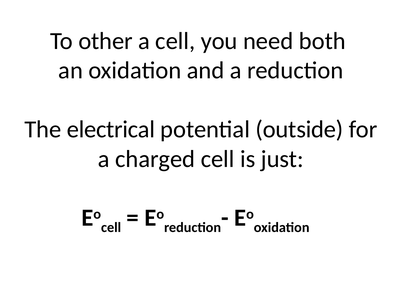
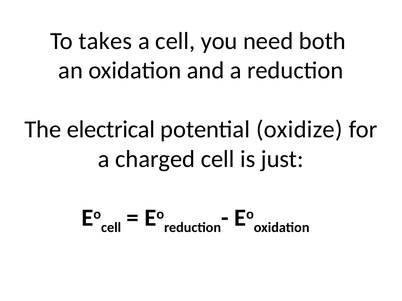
other: other -> takes (105, 41)
outside: outside -> oxidize (299, 130)
